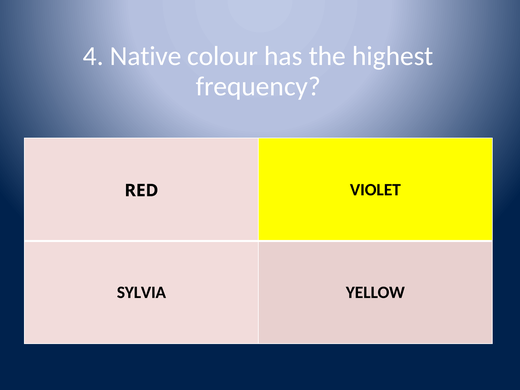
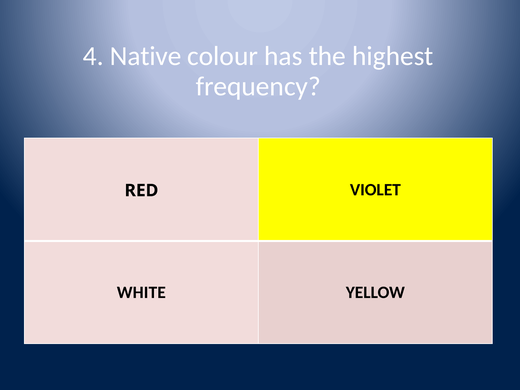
SYLVIA: SYLVIA -> WHITE (141, 292)
